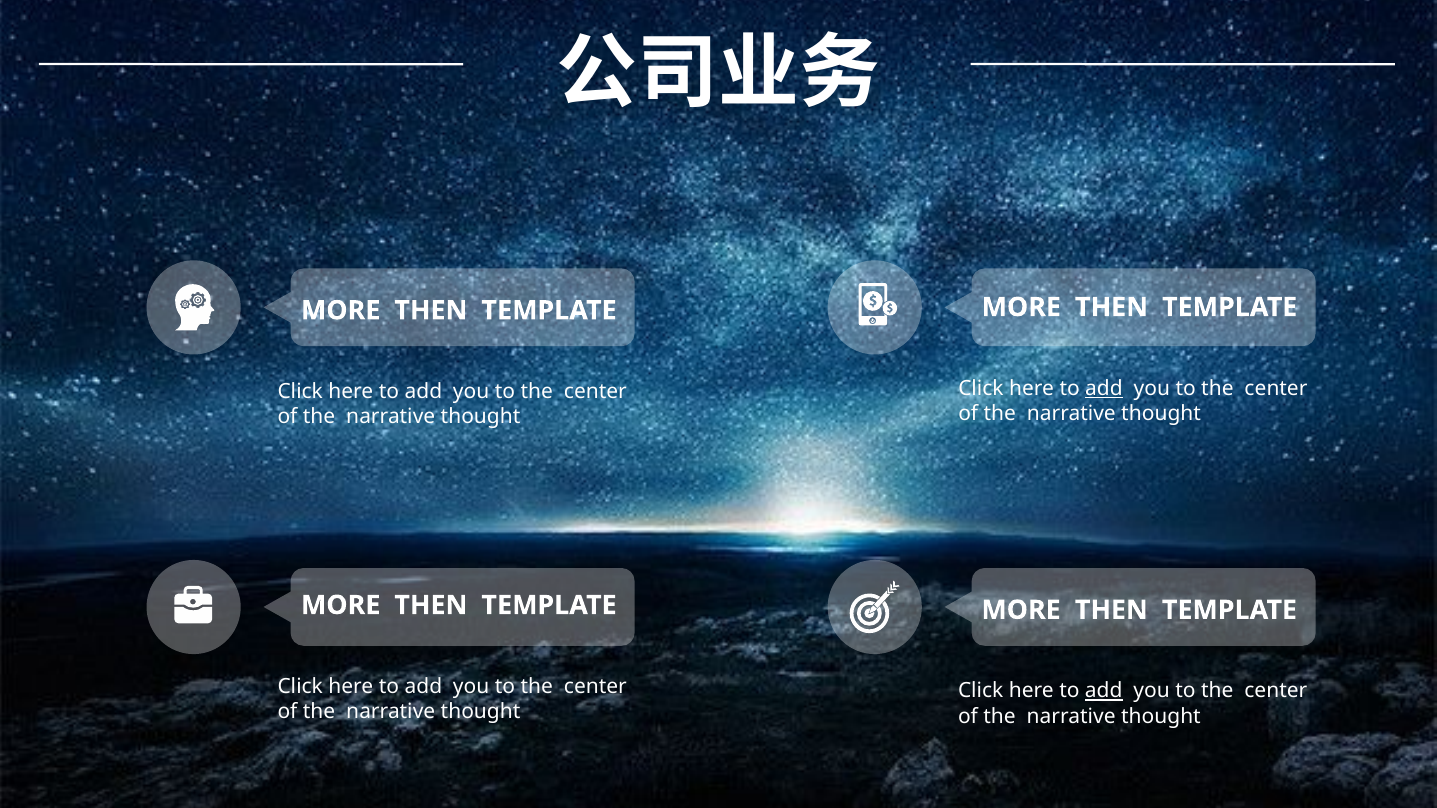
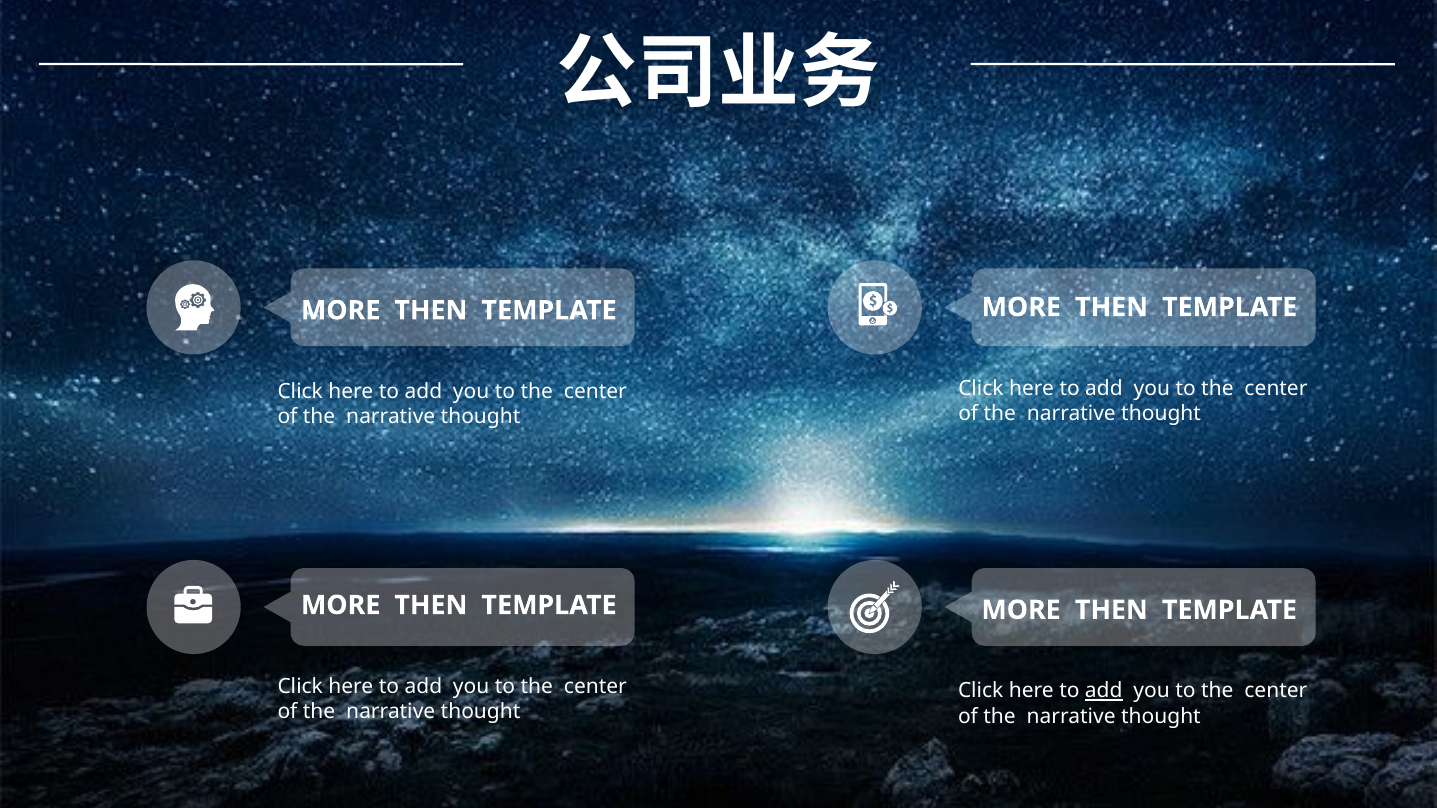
add underline: present -> none (1104, 388)
